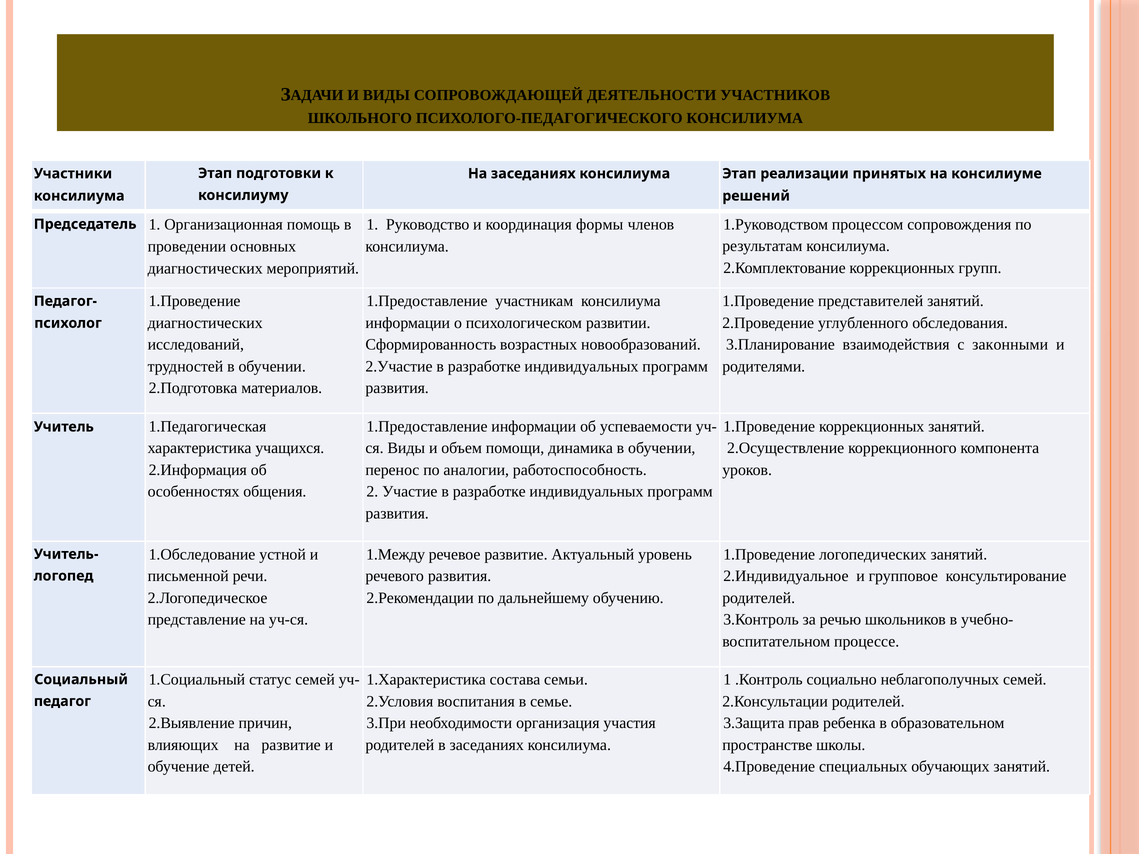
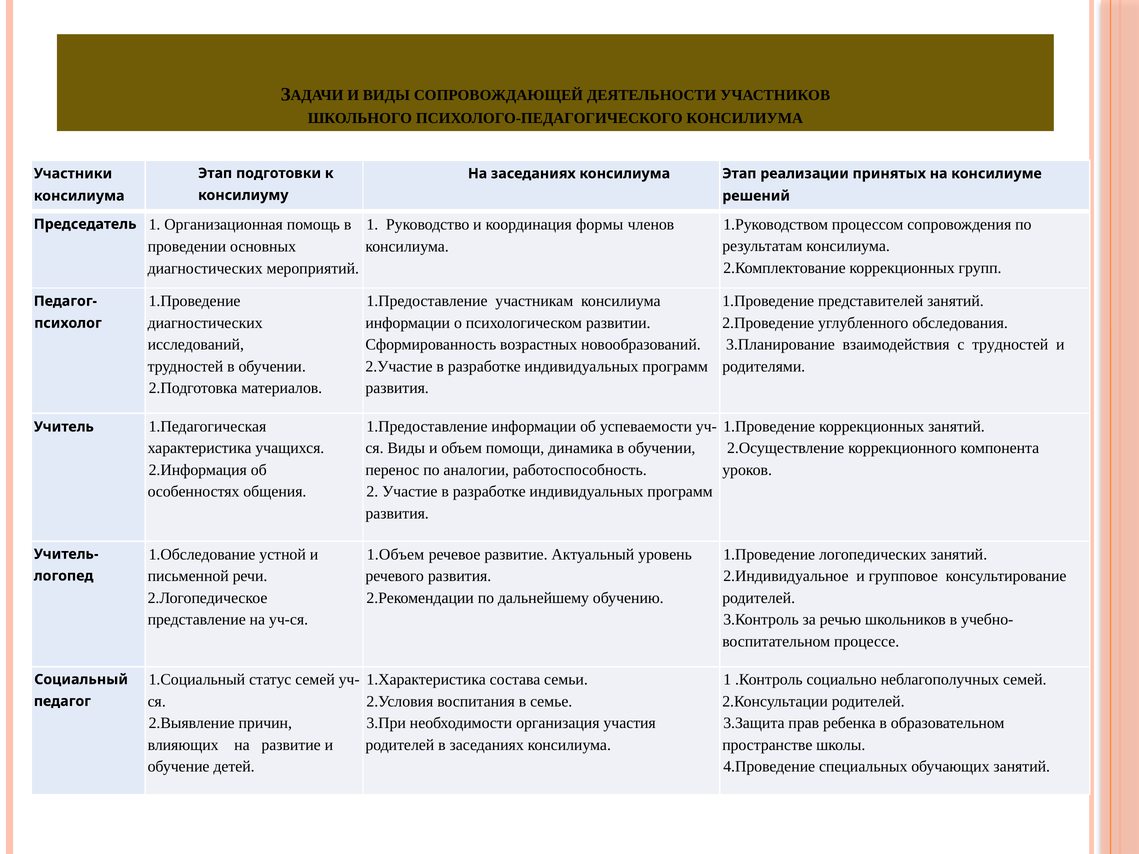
с законными: законными -> трудностей (1010, 345)
1.Между: 1.Между -> 1.Объем (395, 555)
